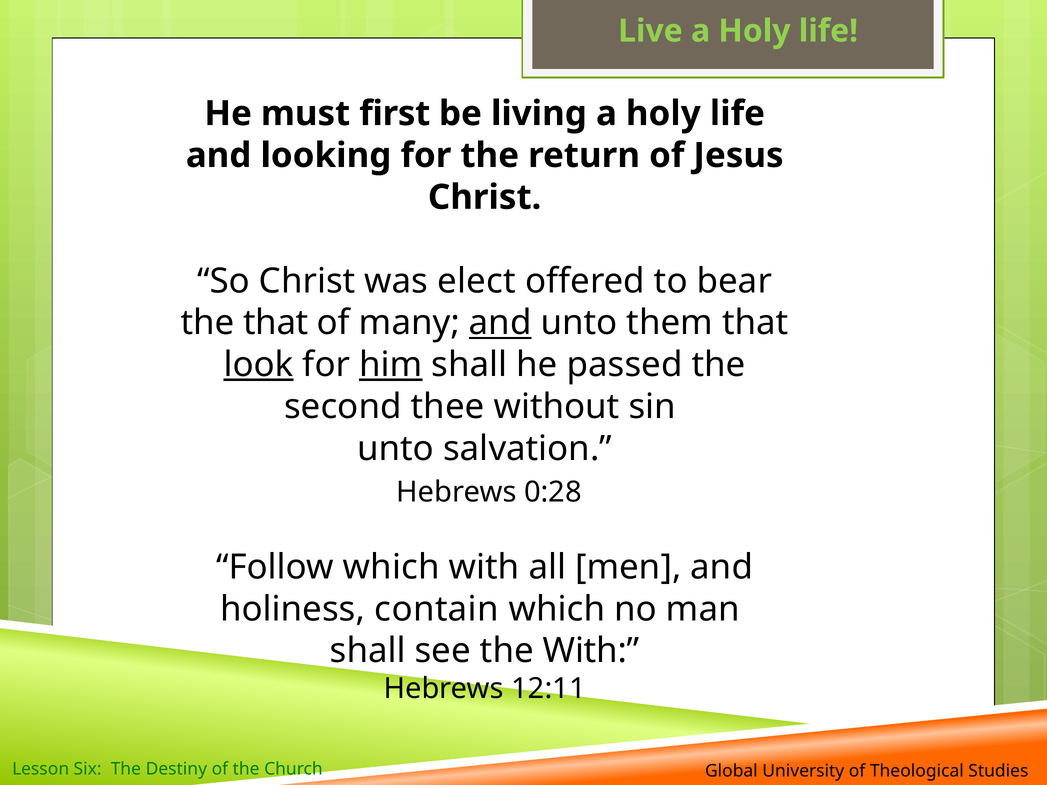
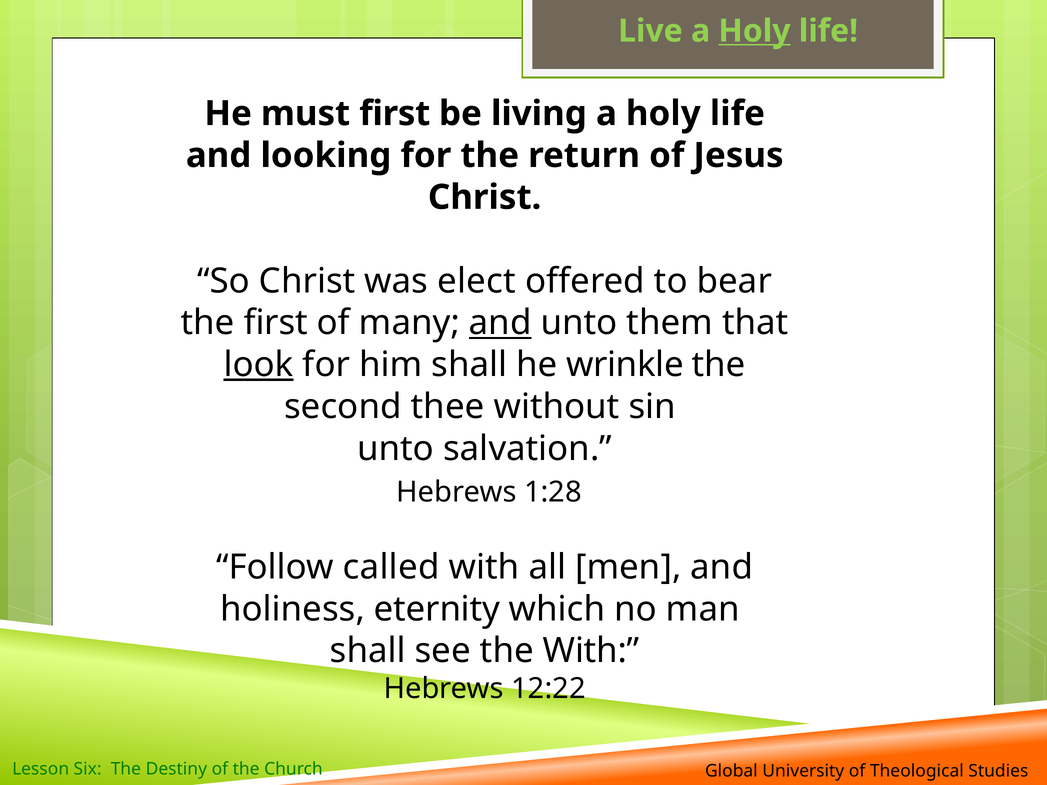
Holy underline: none -> present (754, 31)
the that: that -> first (276, 323)
him underline: present -> none (391, 365)
passed: passed -> wrinkle (625, 365)
0:28: 0:28 -> 1:28 (553, 492)
Follow which: which -> called (391, 567)
contain: contain -> eternity (437, 609)
12:11: 12:11 -> 12:22 (548, 689)
